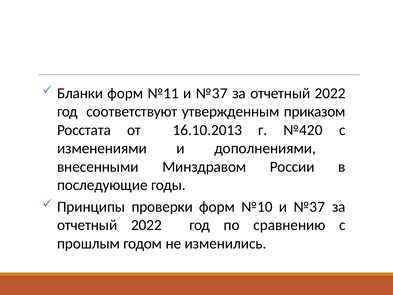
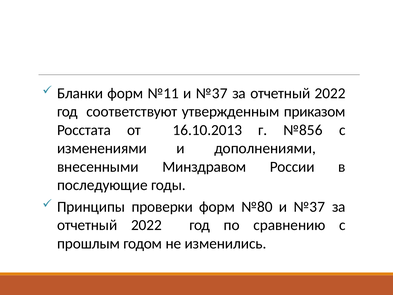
№420: №420 -> №856 (303, 130)
№10: №10 -> №80 (257, 207)
